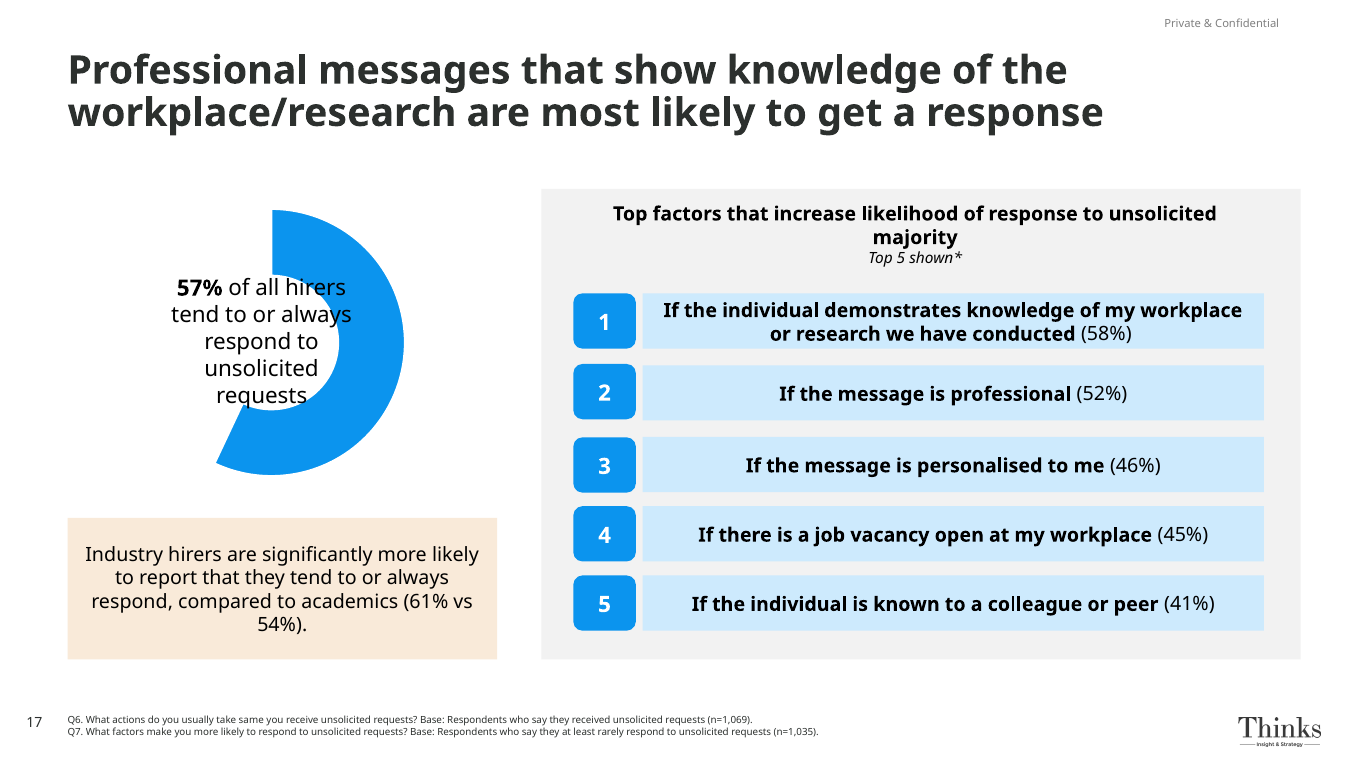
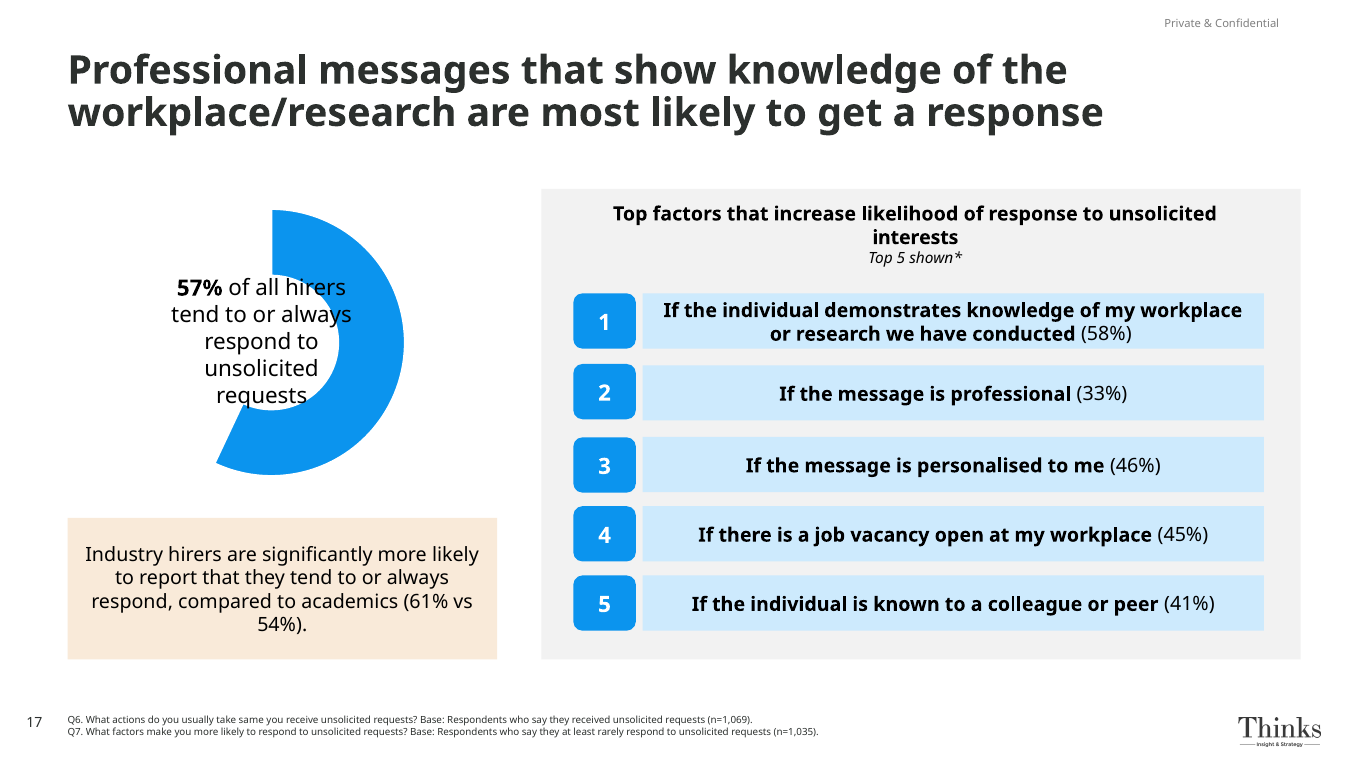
majority: majority -> interests (915, 237)
52%: 52% -> 33% (1102, 394)
